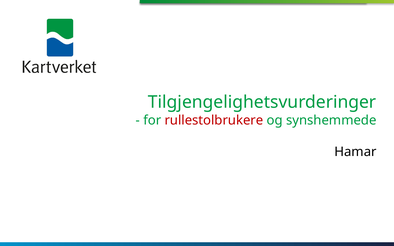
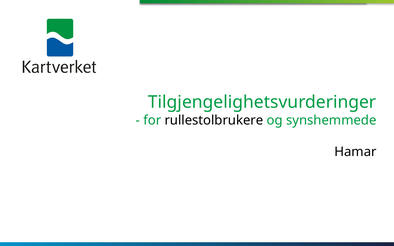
rullestolbrukere colour: red -> black (214, 120)
